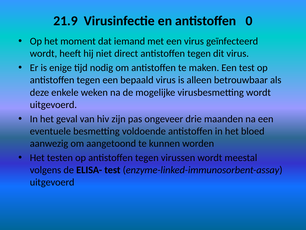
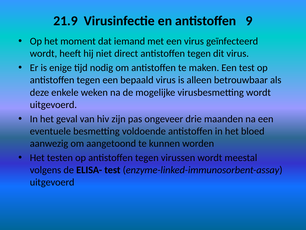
0: 0 -> 9 (249, 21)
